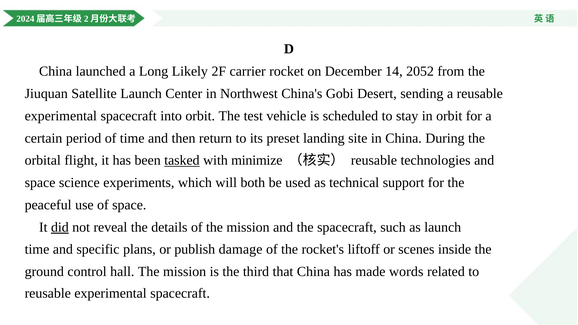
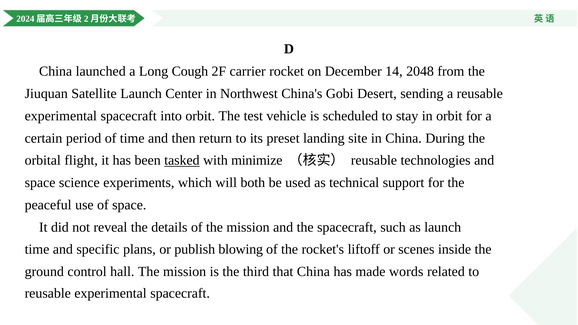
Likely: Likely -> Cough (190, 71)
2052: 2052 -> 2048 (420, 71)
did underline: present -> none (60, 227)
damage: damage -> blowing (241, 250)
